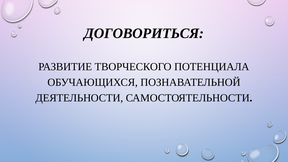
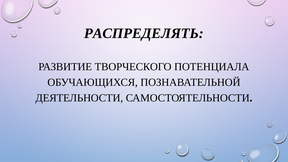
ДОГОВОРИТЬСЯ: ДОГОВОРИТЬСЯ -> РАСПРЕДЕЛЯТЬ (144, 33)
